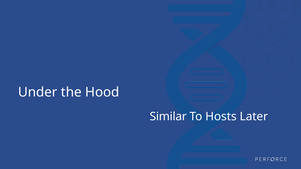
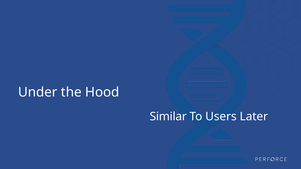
Hosts: Hosts -> Users (221, 117)
